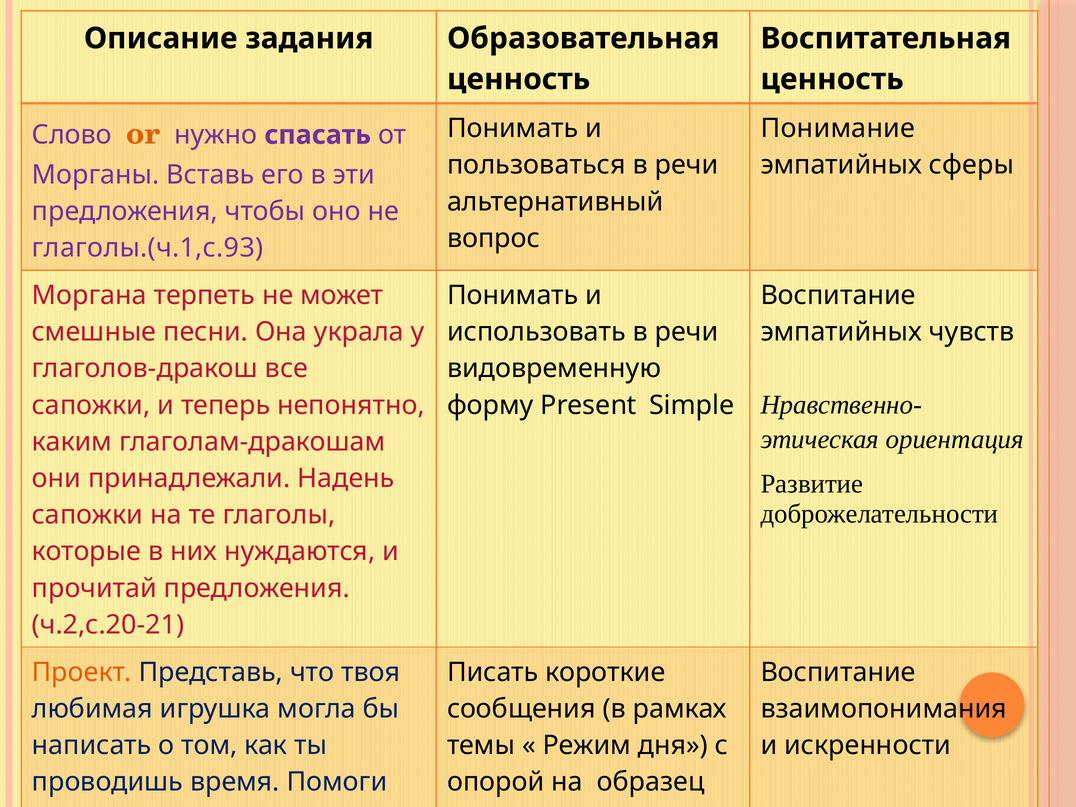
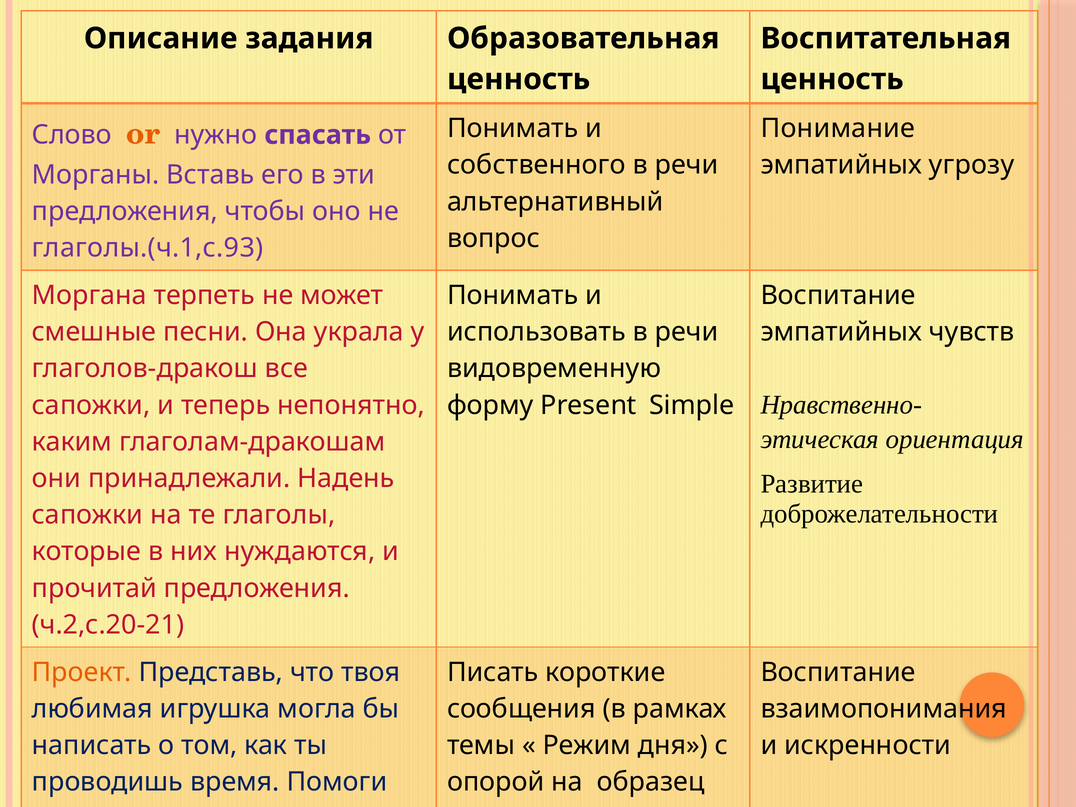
пользоваться: пользоваться -> собственного (536, 165)
сферы: сферы -> угрозу (972, 165)
